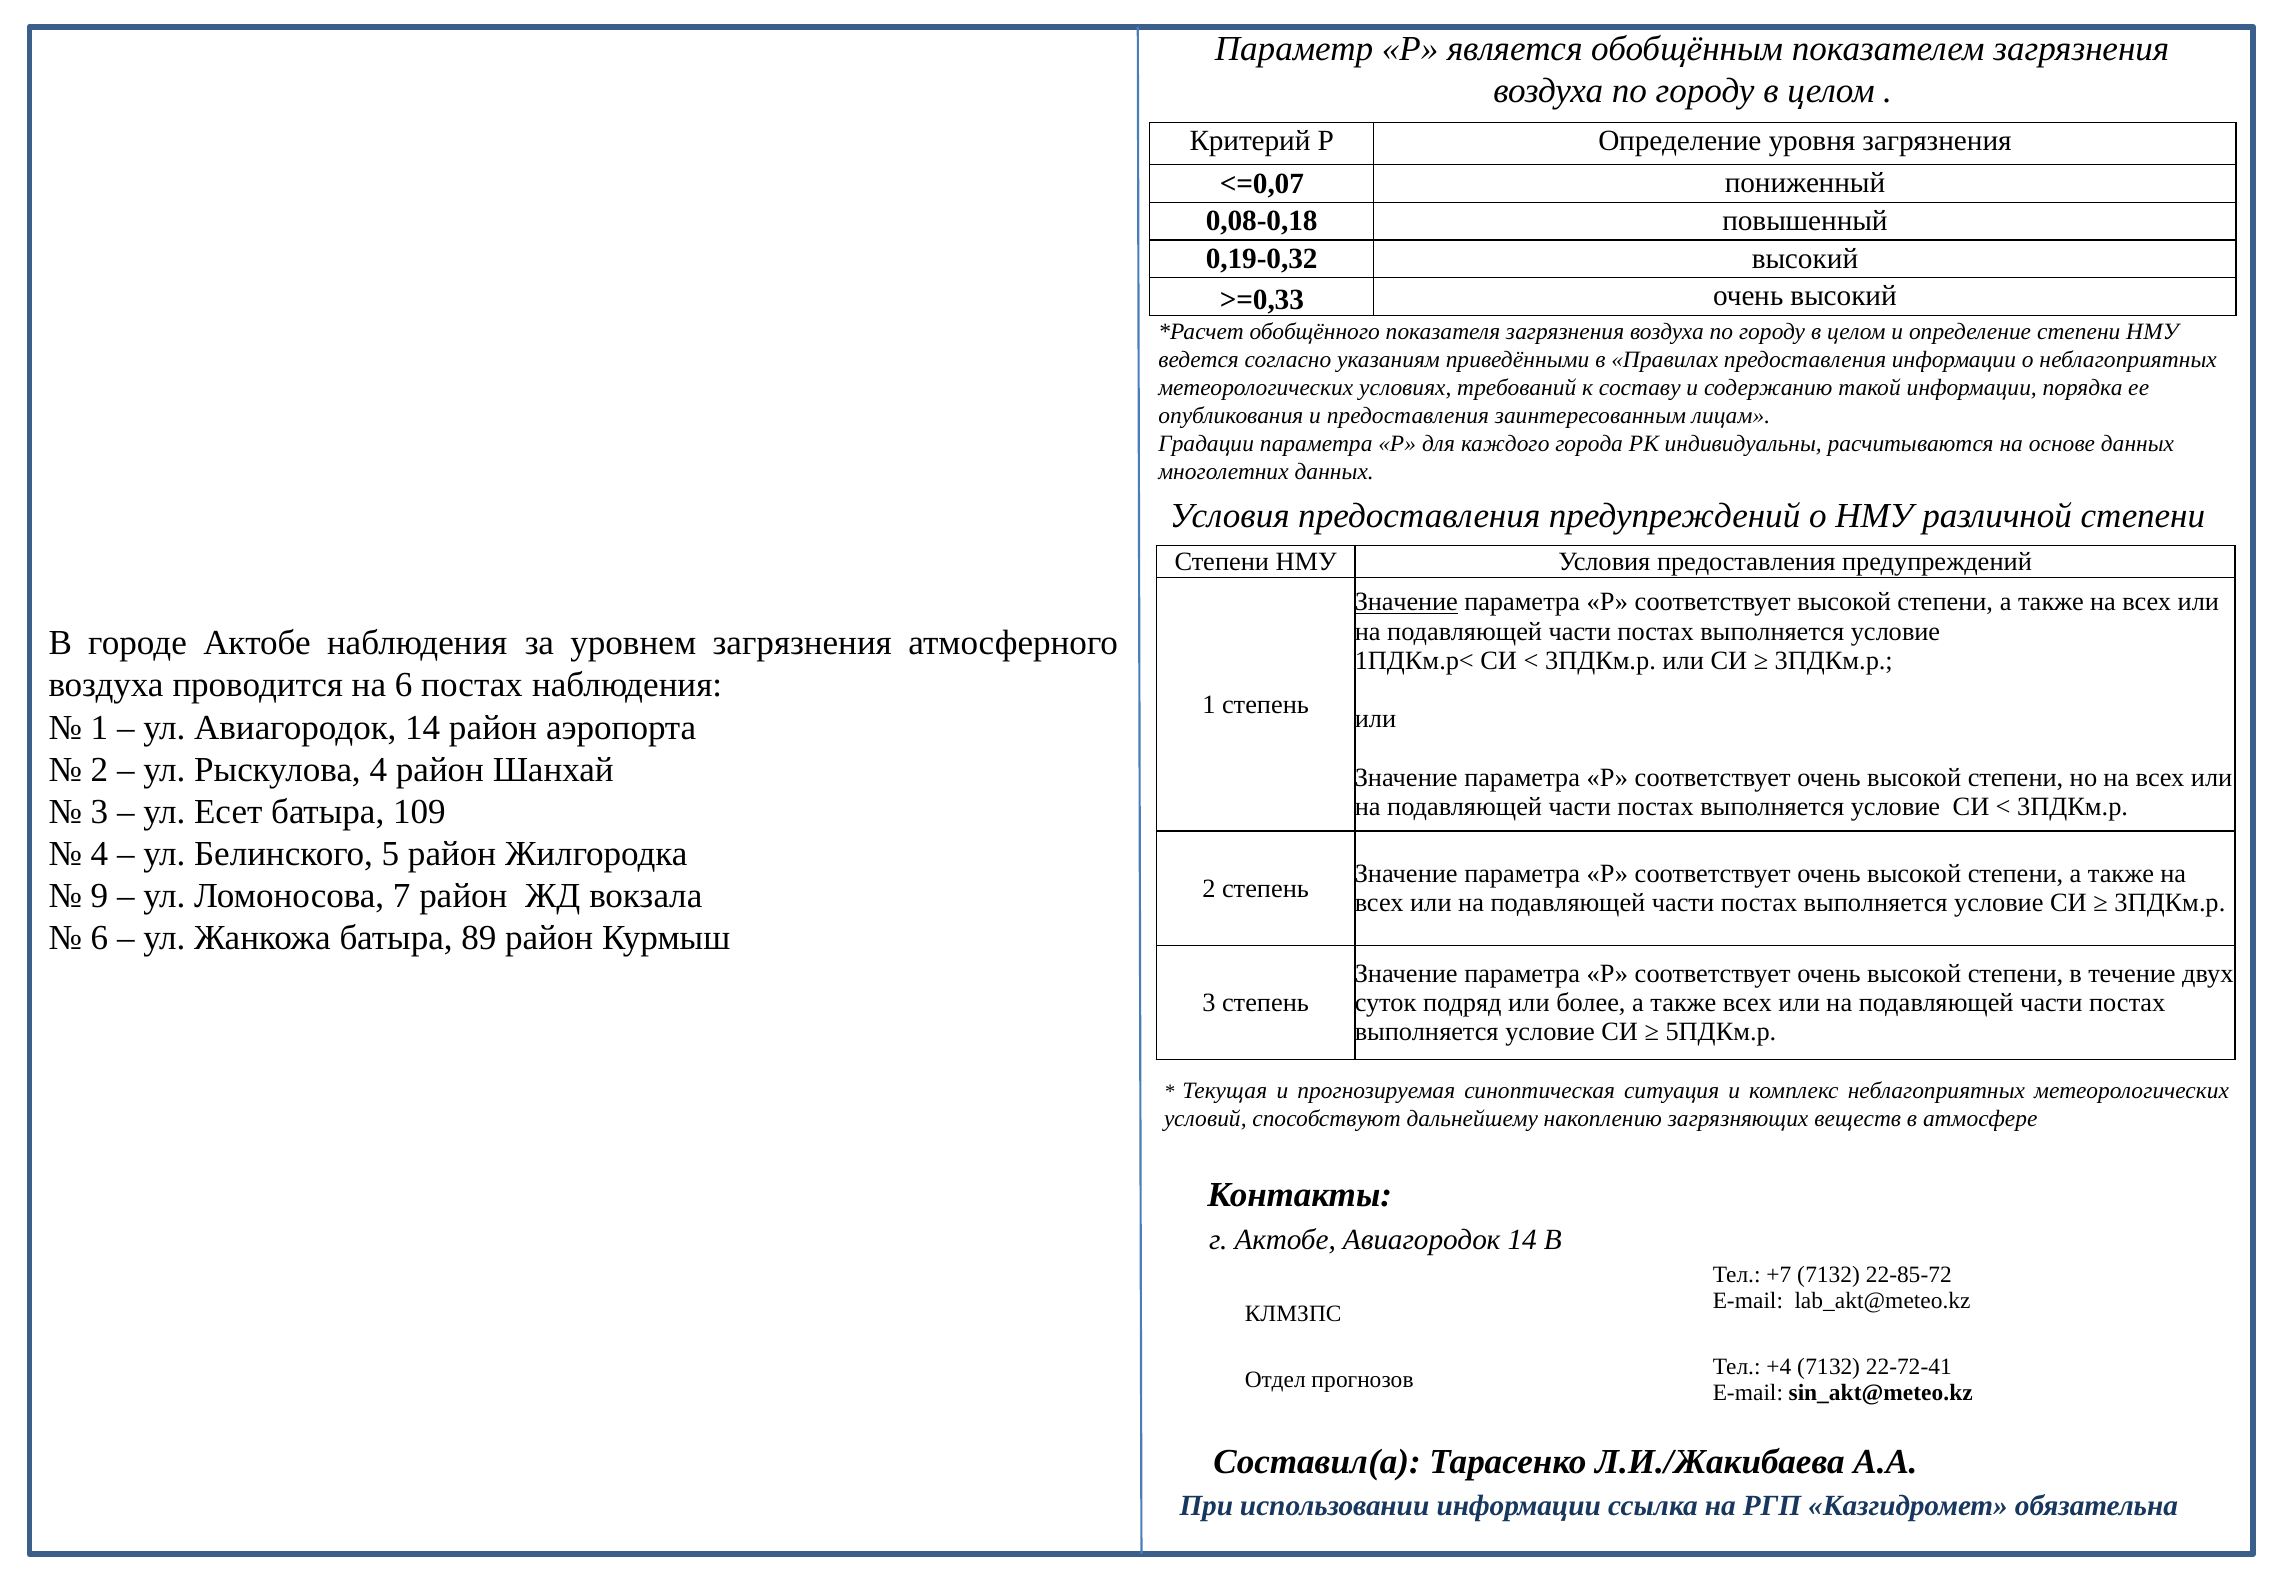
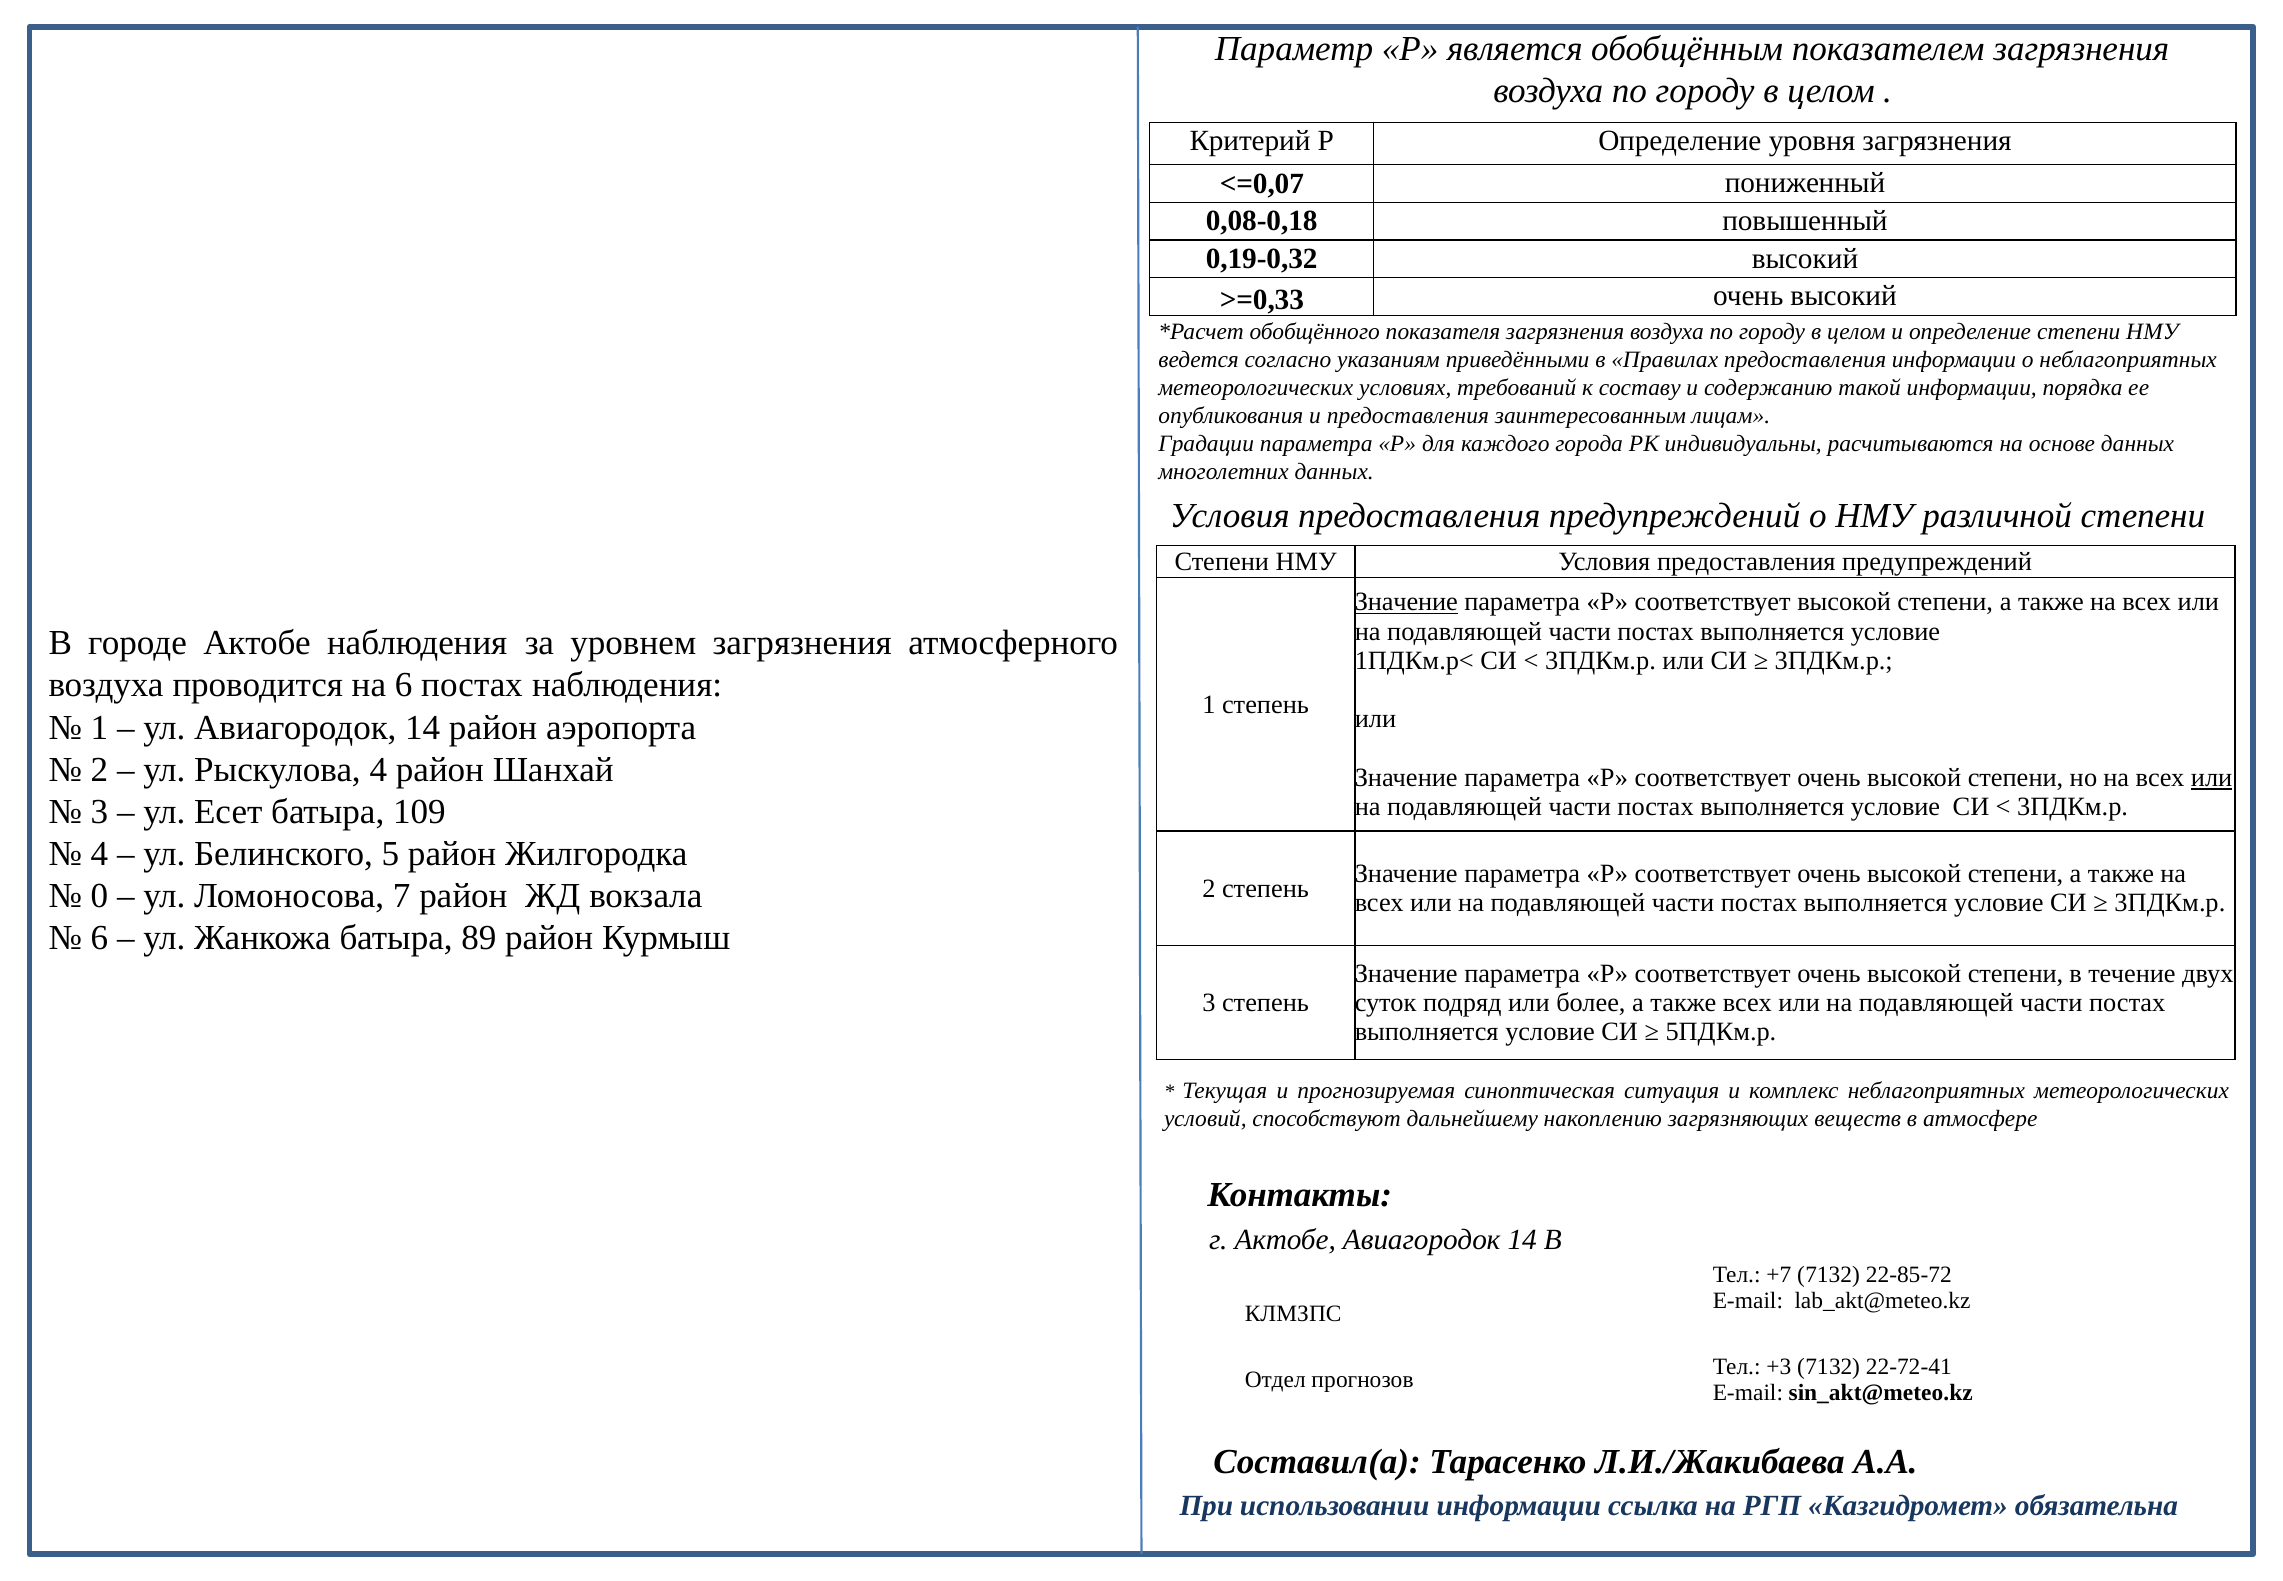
или underline: none -> present (2212, 777)
9: 9 -> 0 (99, 896)
+4: +4 -> +3 (1779, 1366)
